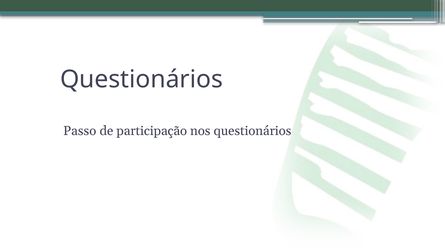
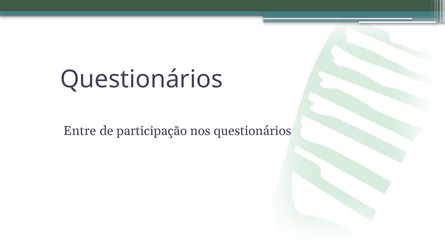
Passo: Passo -> Entre (80, 131)
